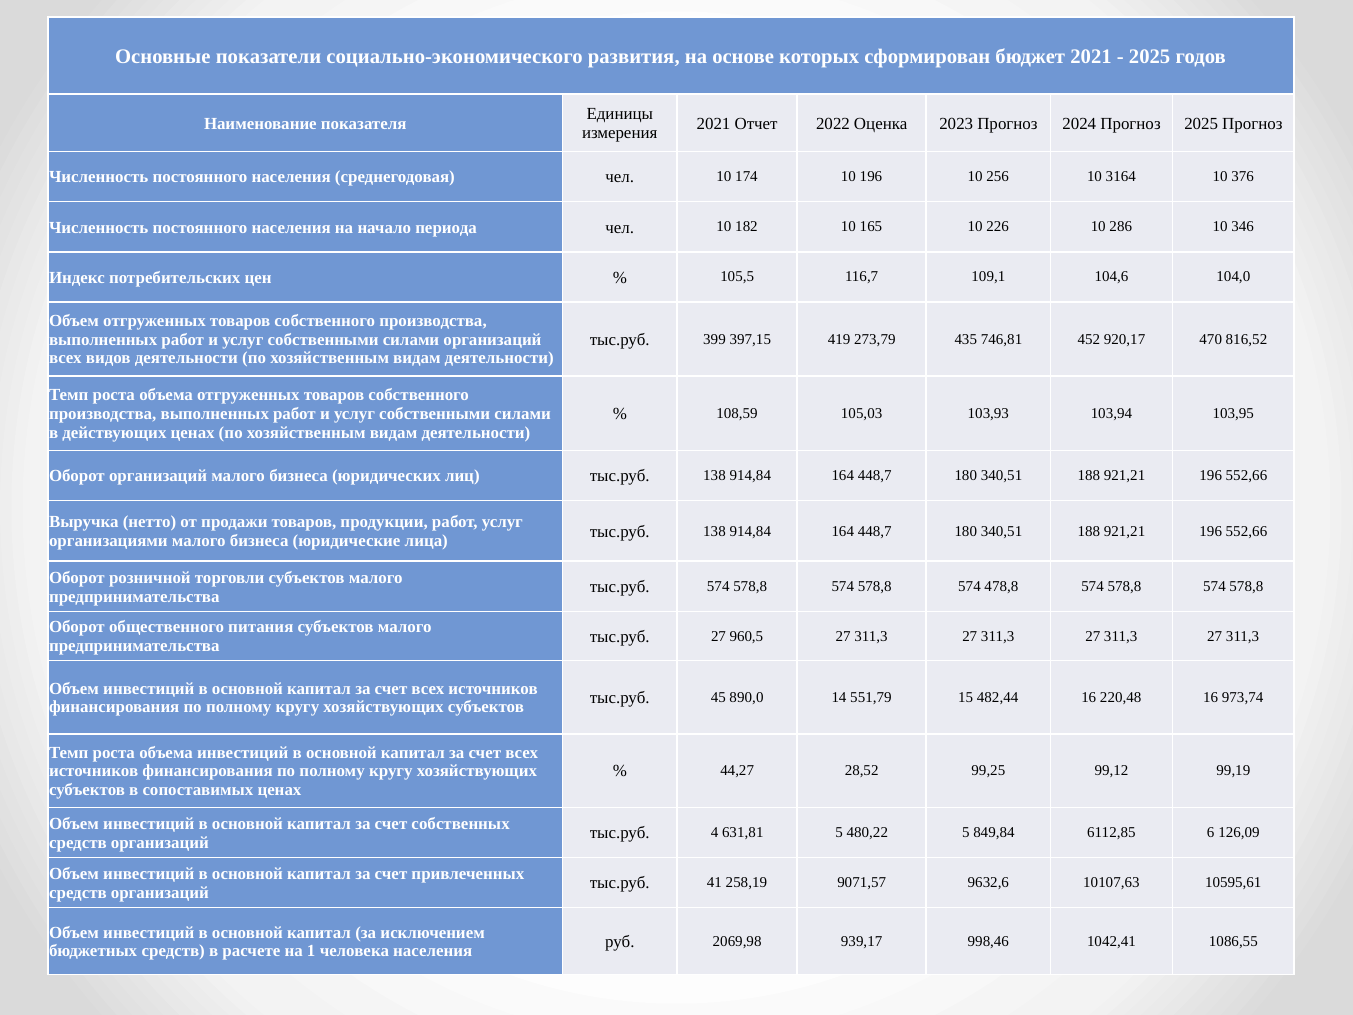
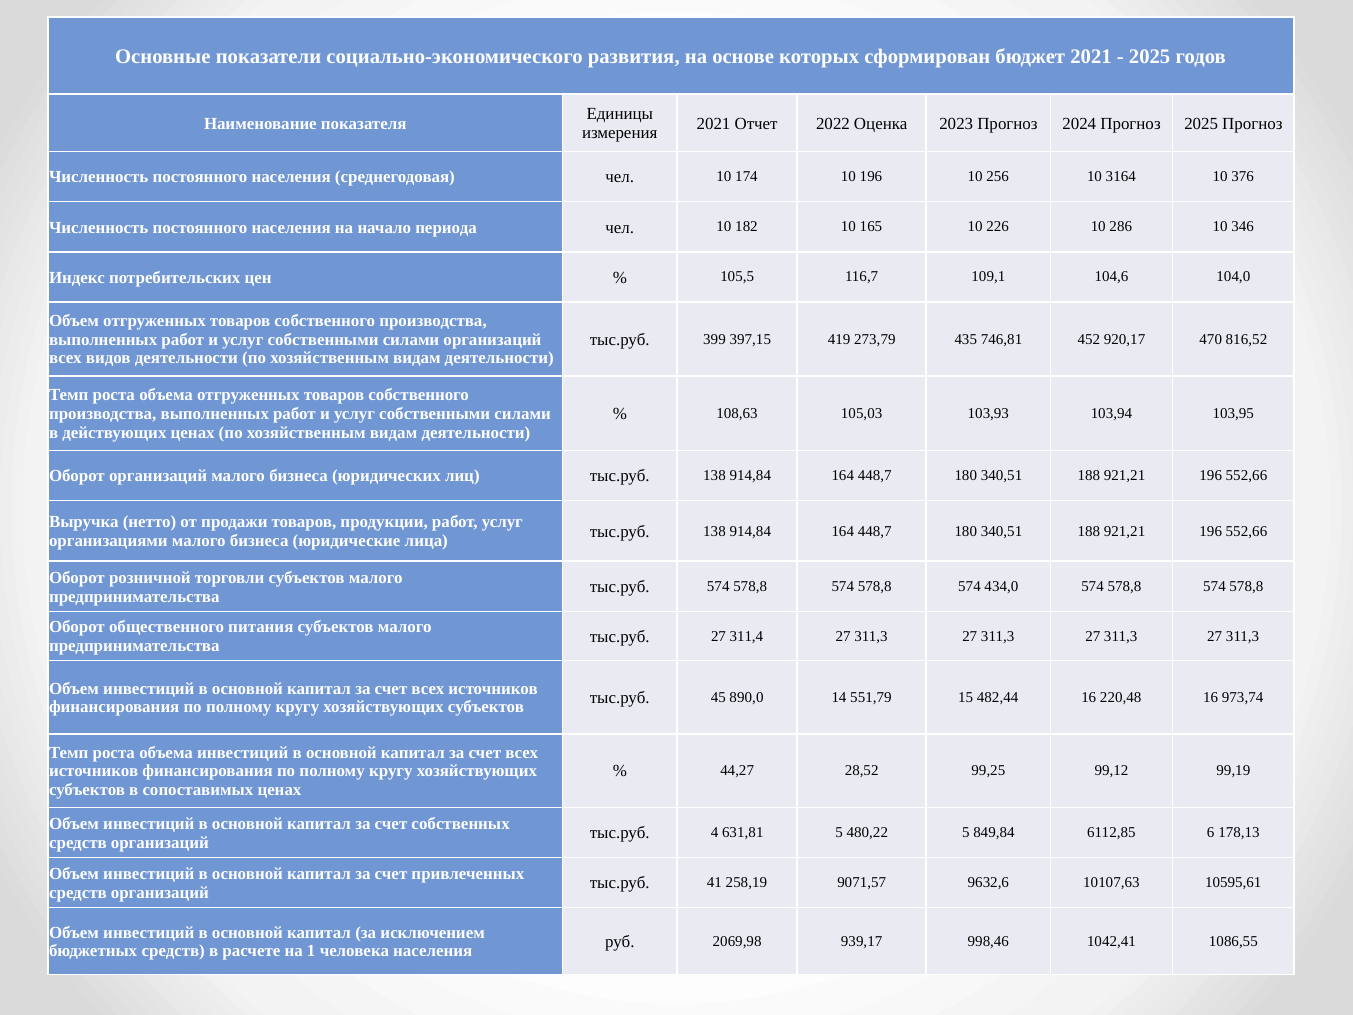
108,59: 108,59 -> 108,63 (737, 413)
478,8: 478,8 -> 434,0 (1001, 586)
960,5: 960,5 -> 311,4 (746, 636)
126,09: 126,09 -> 178,13 (1239, 832)
